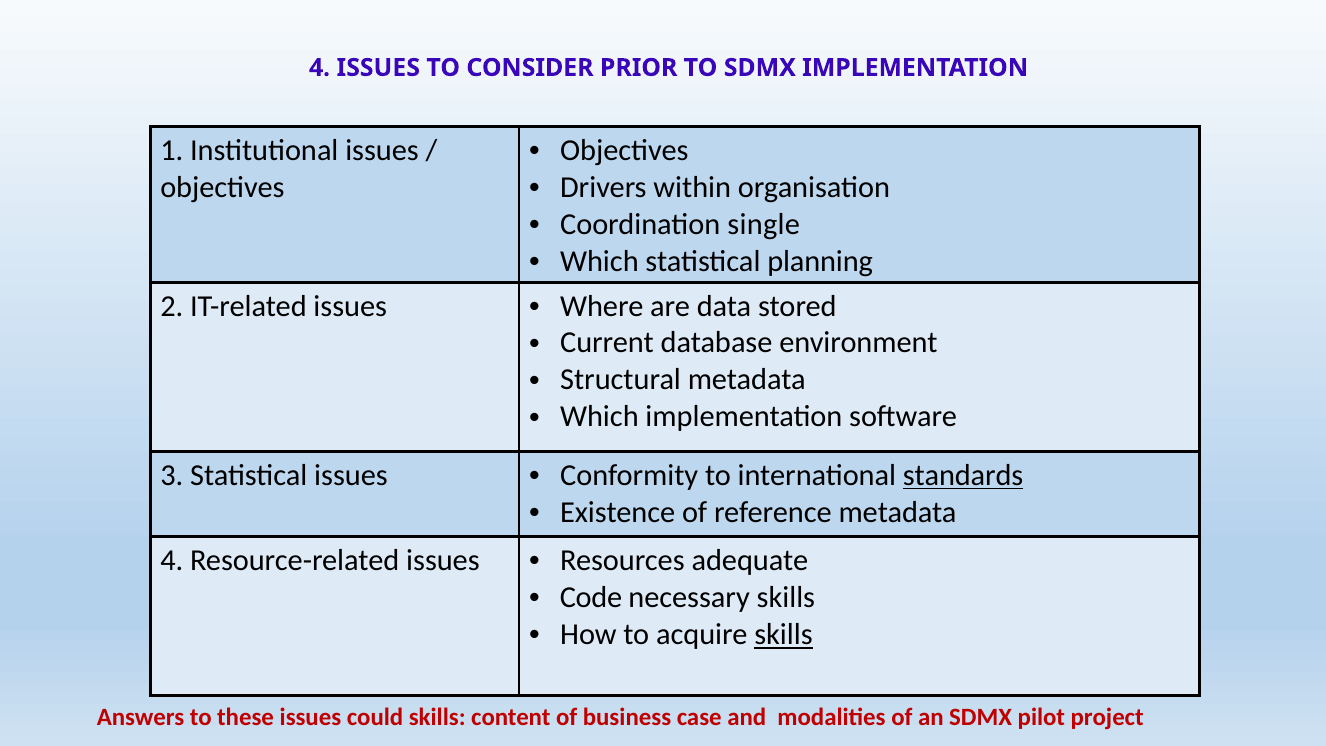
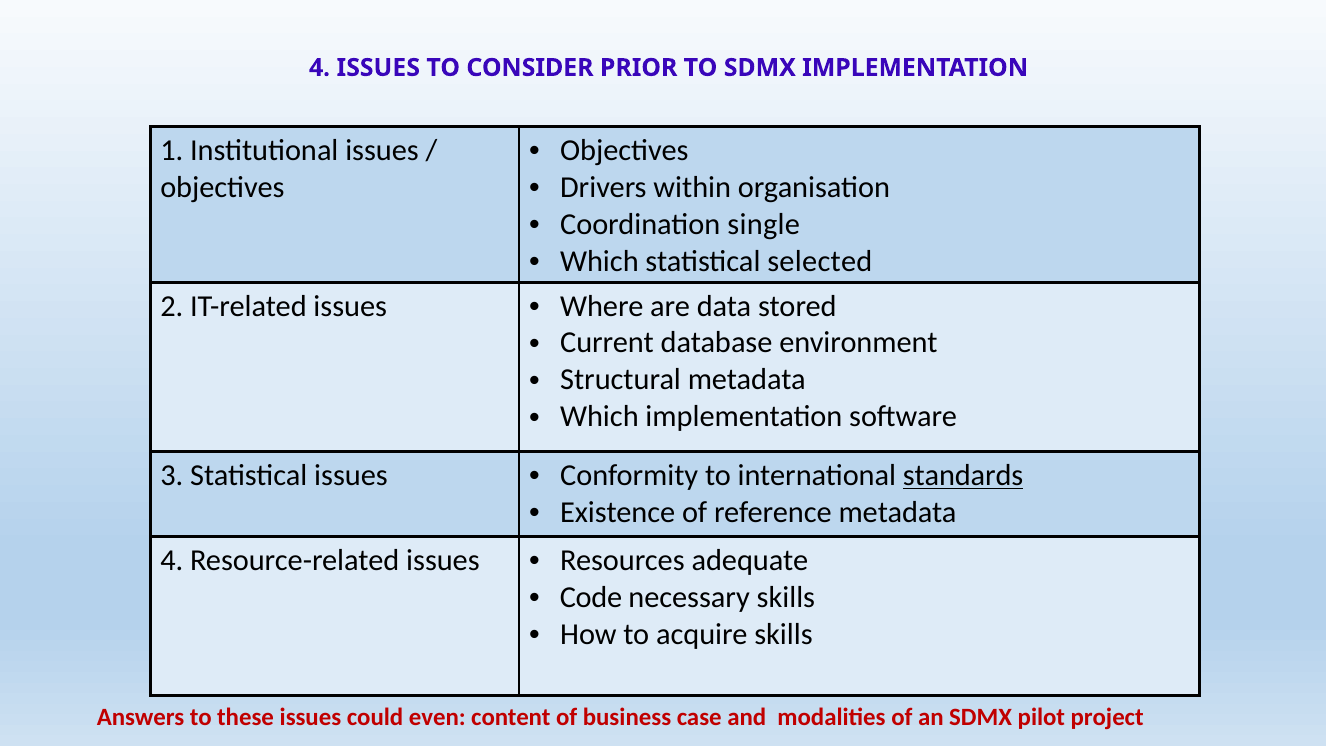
planning: planning -> selected (820, 261)
skills underline: present -> none (784, 634)
could skills: skills -> even (437, 718)
